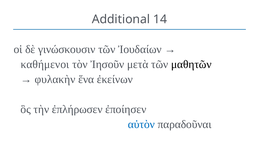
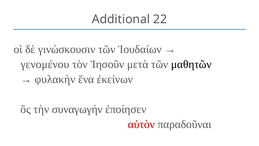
14: 14 -> 22 (160, 19)
καθήμενοι: καθήμενοι -> γενομένου (45, 64)
ἐπλήρωσεν: ἐπλήρωσεν -> συναγωγήν (77, 109)
αὐτὸν colour: blue -> red (141, 124)
